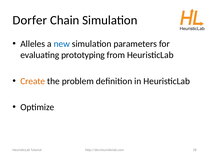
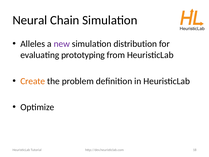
Dorfer: Dorfer -> Neural (30, 20)
new colour: blue -> purple (62, 44)
parameters: parameters -> distribution (135, 44)
